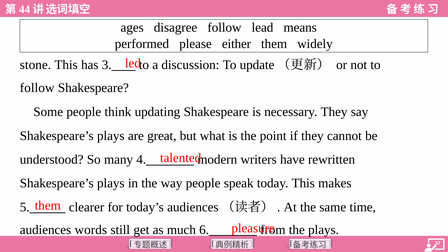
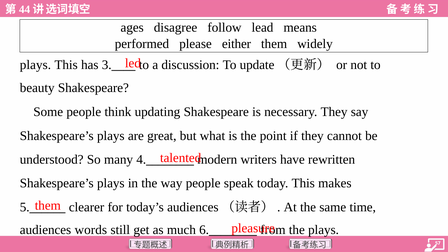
stone: stone -> plays (35, 65)
follow: follow -> beauty (37, 88)
